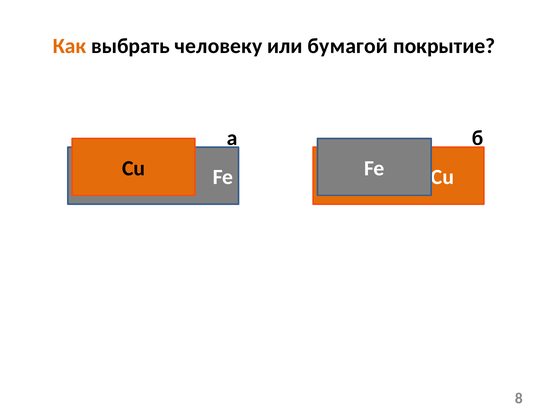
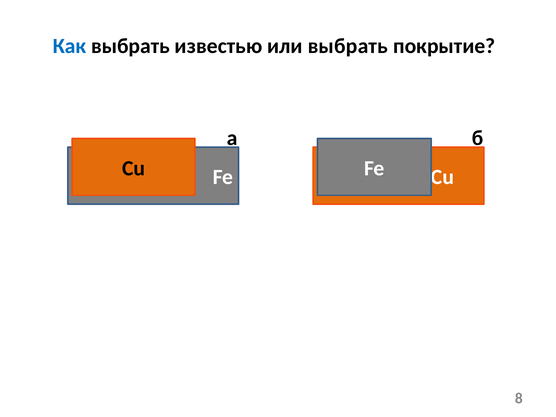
Как colour: orange -> blue (69, 46)
человеку: человеку -> известью (219, 46)
или бумагой: бумагой -> выбрать (348, 46)
